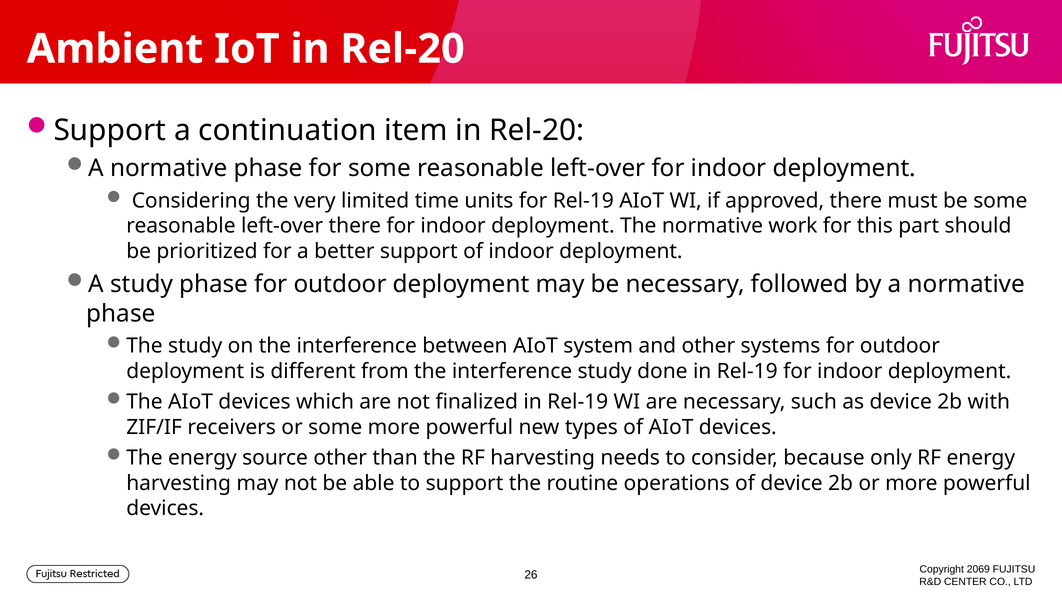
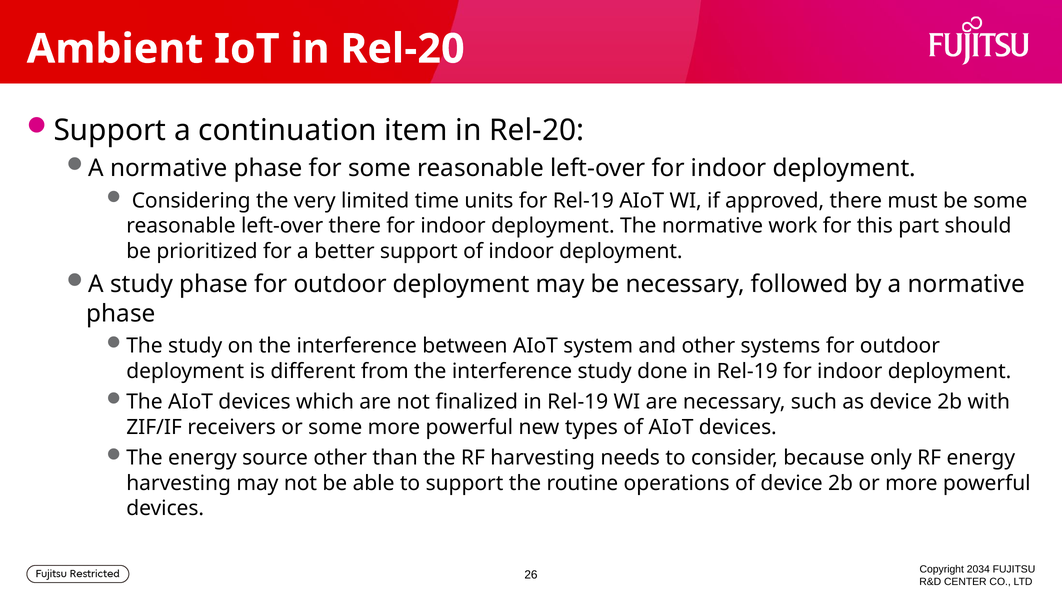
2069: 2069 -> 2034 (978, 569)
